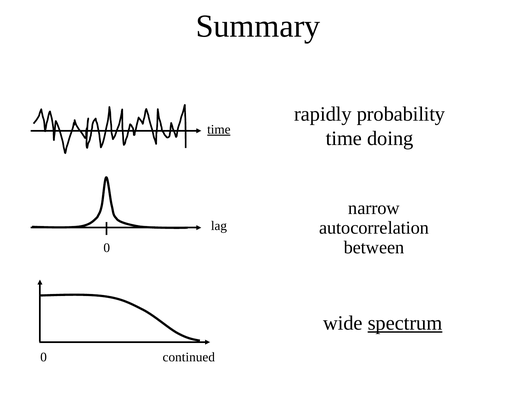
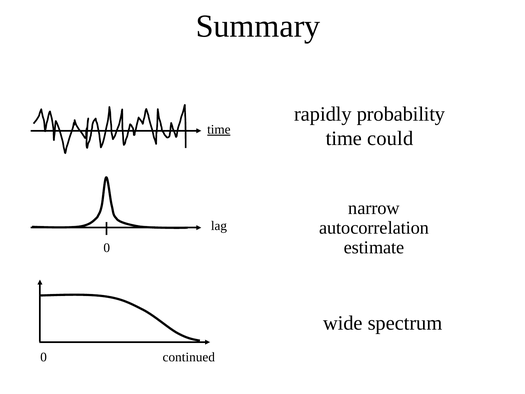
doing: doing -> could (390, 138)
between: between -> estimate (374, 247)
spectrum underline: present -> none (405, 323)
